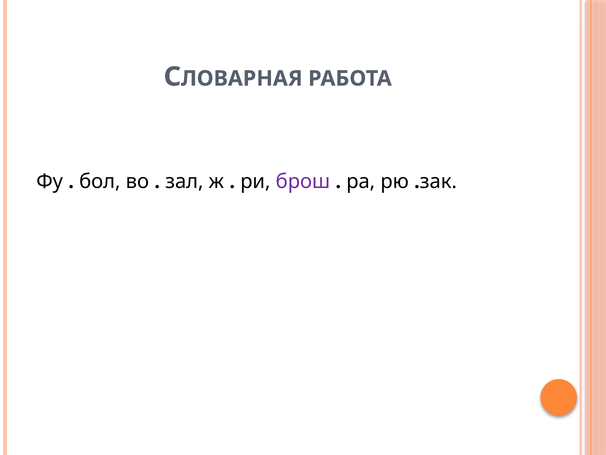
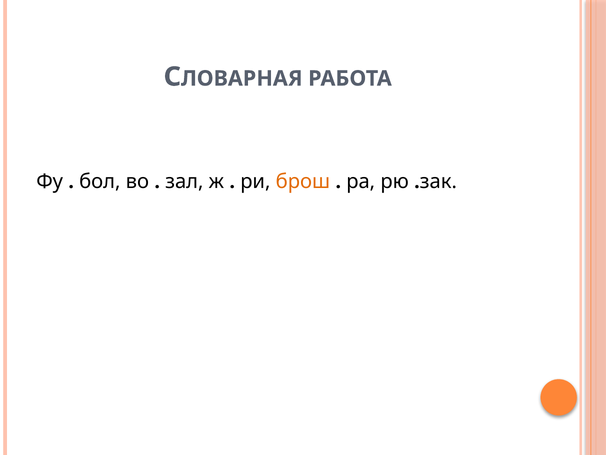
брош colour: purple -> orange (303, 181)
